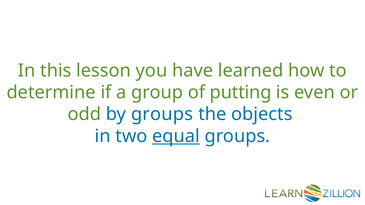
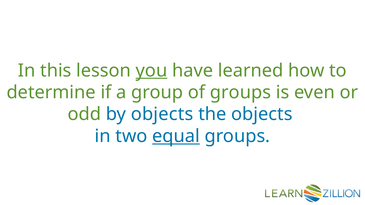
you underline: none -> present (151, 71)
of putting: putting -> groups (241, 92)
by groups: groups -> objects (162, 114)
